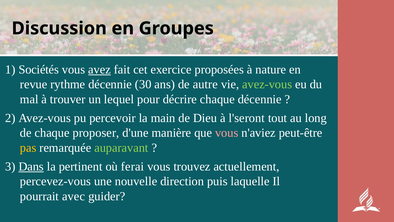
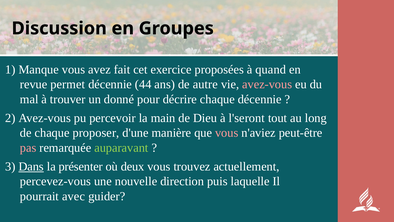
Sociétés: Sociétés -> Manque (39, 69)
avez underline: present -> none (99, 69)
nature: nature -> quand (271, 69)
rythme: rythme -> permet (68, 84)
30: 30 -> 44 (143, 84)
avez-vous colour: light green -> pink (267, 84)
lequel: lequel -> donné (119, 99)
pas colour: yellow -> pink (28, 147)
pertinent: pertinent -> présenter (81, 166)
ferai: ferai -> deux (133, 166)
